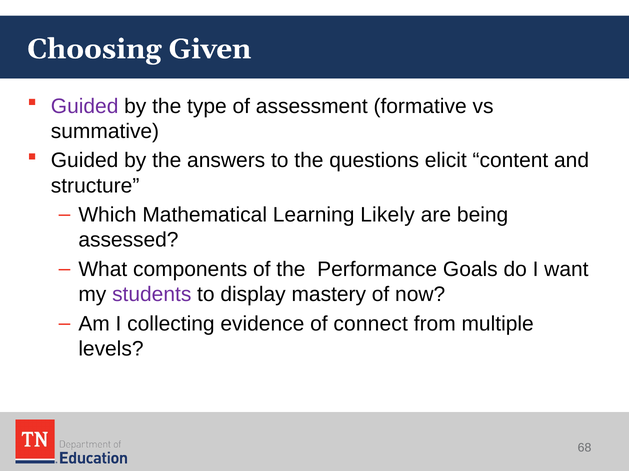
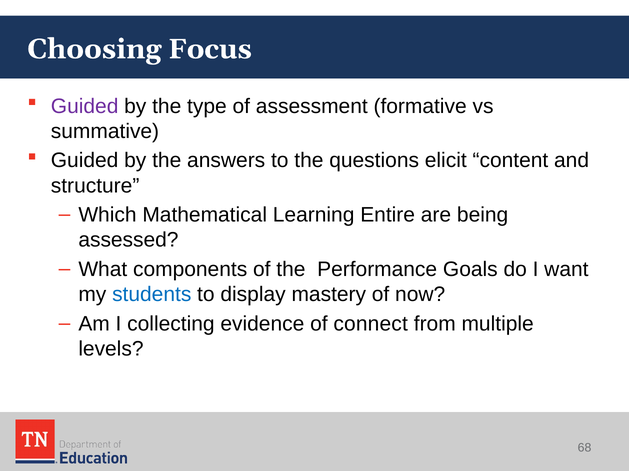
Given: Given -> Focus (210, 49)
Likely: Likely -> Entire (388, 215)
students colour: purple -> blue (152, 295)
